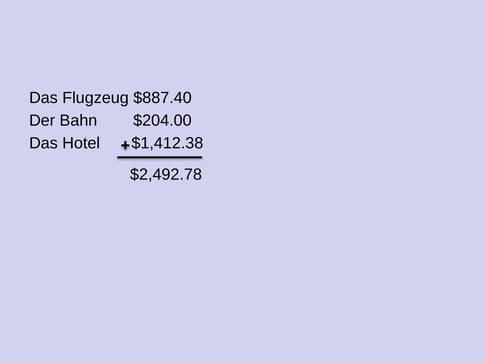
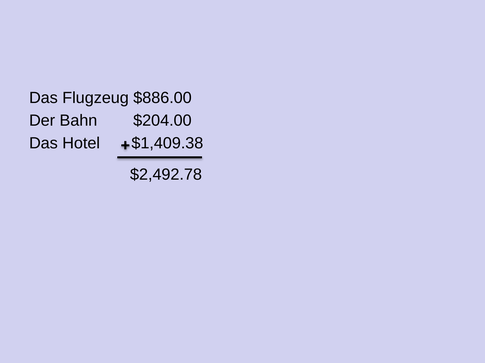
$887.40: $887.40 -> $886.00 (163, 98)
$1,412.38: $1,412.38 -> $1,409.38 (167, 143)
